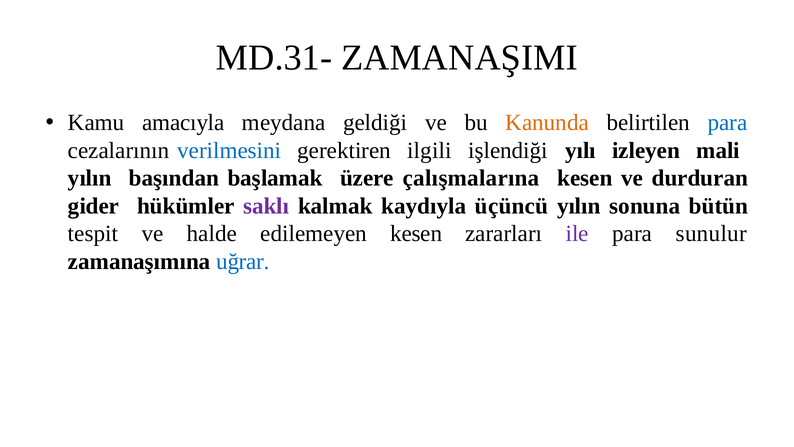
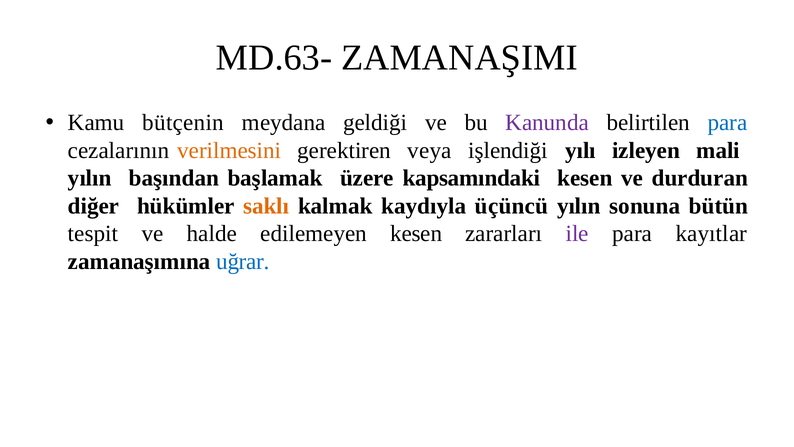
MD.31-: MD.31- -> MD.63- (274, 58)
amacıyla: amacıyla -> bütçenin (183, 123)
Kanunda colour: orange -> purple (547, 123)
verilmesini colour: blue -> orange (229, 150)
ilgili: ilgili -> veya (430, 150)
çalışmalarına: çalışmalarına -> kapsamındaki (471, 178)
gider: gider -> diğer (94, 206)
saklı colour: purple -> orange (266, 206)
sunulur: sunulur -> kayıtlar (711, 234)
